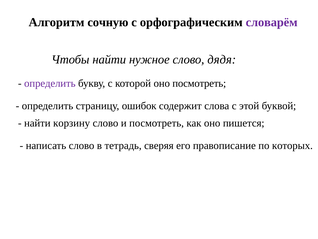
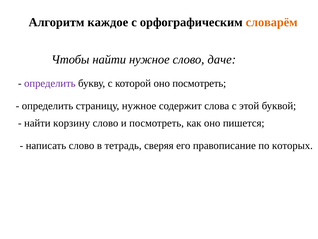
сочную: сочную -> каждое (108, 22)
словарём colour: purple -> orange (272, 22)
дядя: дядя -> даче (222, 60)
страницу ошибок: ошибок -> нужное (139, 106)
